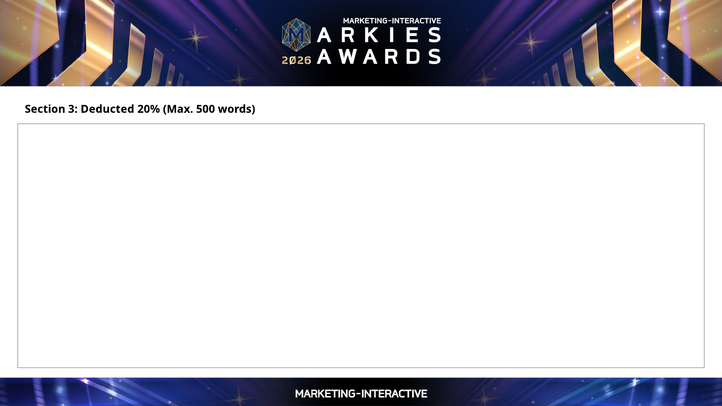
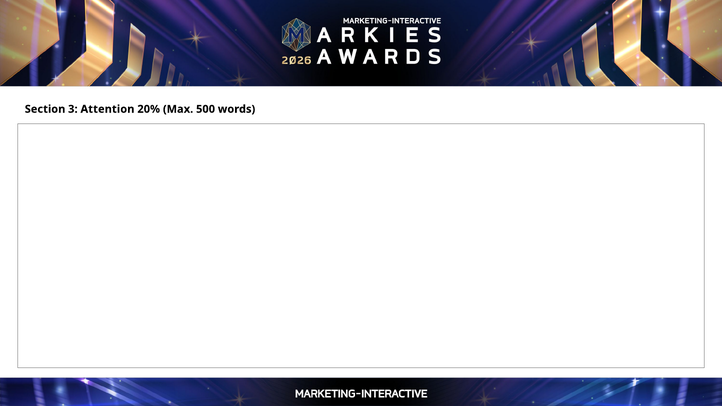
Deducted: Deducted -> Attention (107, 109)
